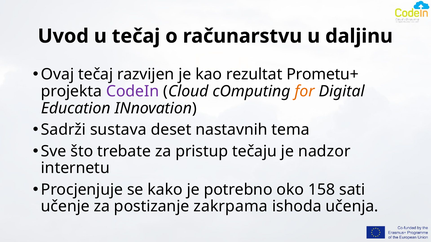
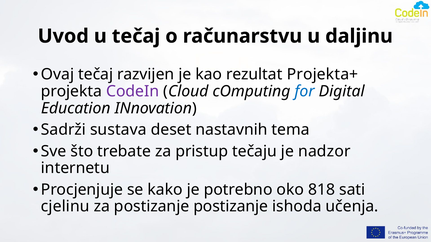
Prometu+: Prometu+ -> Projekta+ (323, 75)
for colour: orange -> blue (305, 92)
158: 158 -> 818 (322, 190)
učenje: učenje -> cjelinu (65, 207)
postizanje zakrpama: zakrpama -> postizanje (231, 207)
